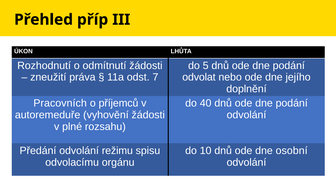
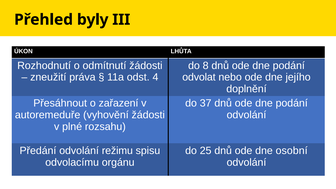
příp: příp -> byly (93, 20)
do 5: 5 -> 8 (206, 66)
7: 7 -> 4 (155, 77)
Pracovních: Pracovních -> Přesáhnout (60, 103)
příjemců: příjemců -> zařazení (119, 103)
40: 40 -> 37 (206, 103)
10: 10 -> 25 (206, 151)
